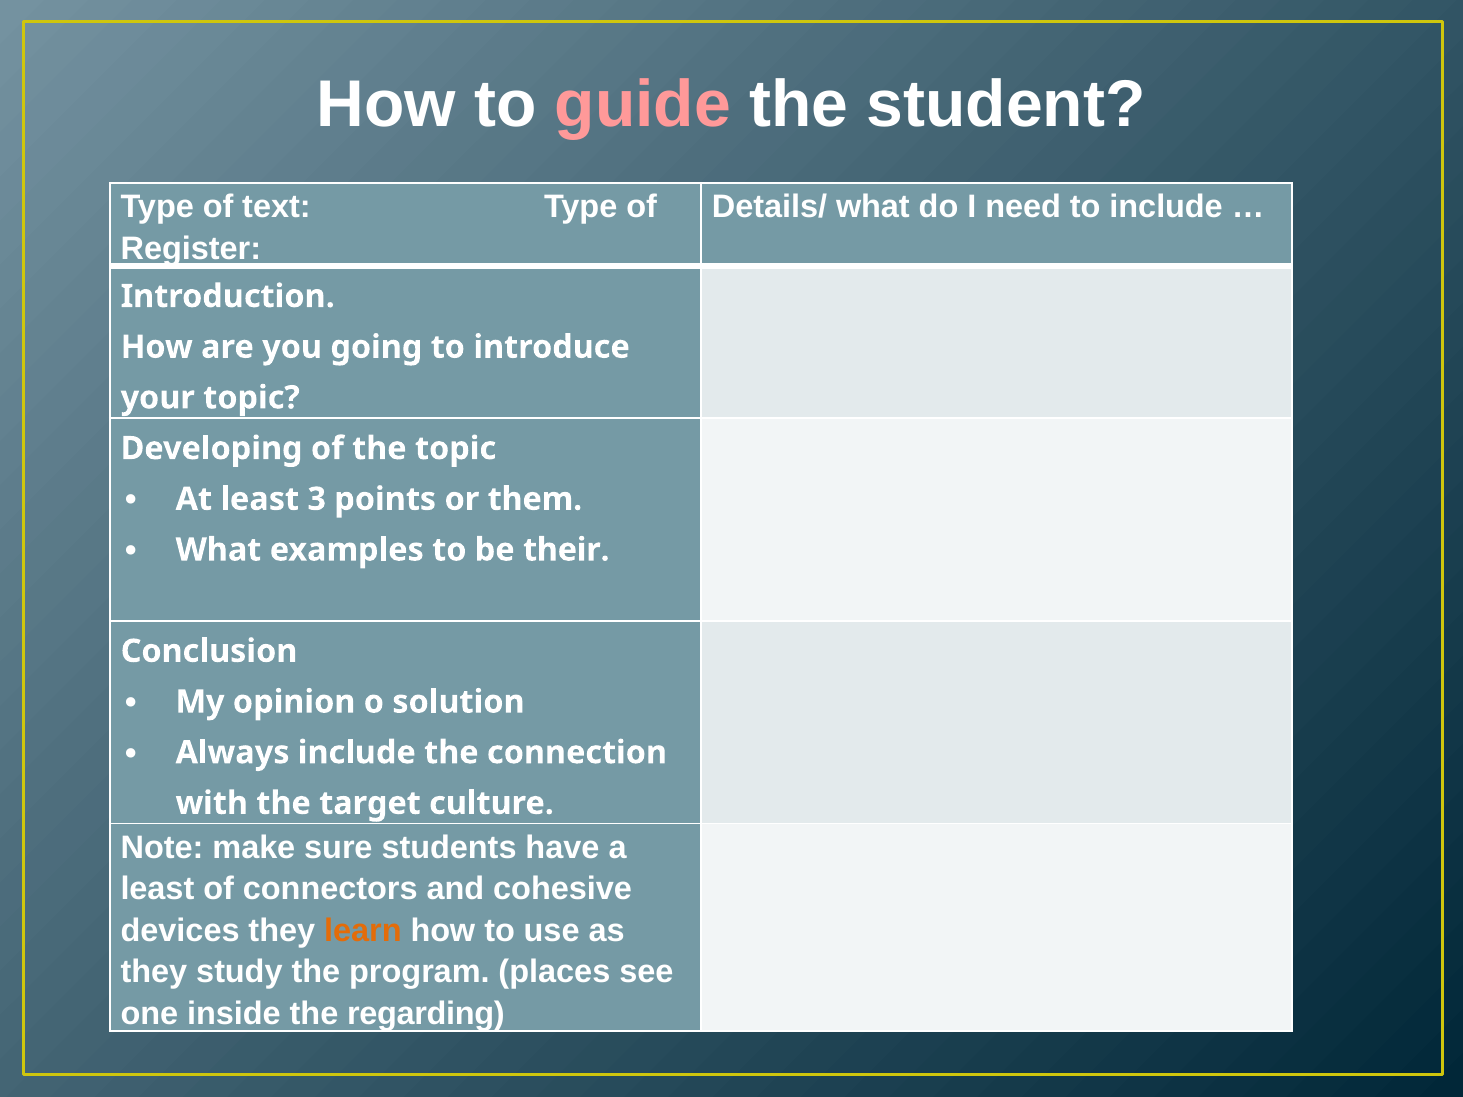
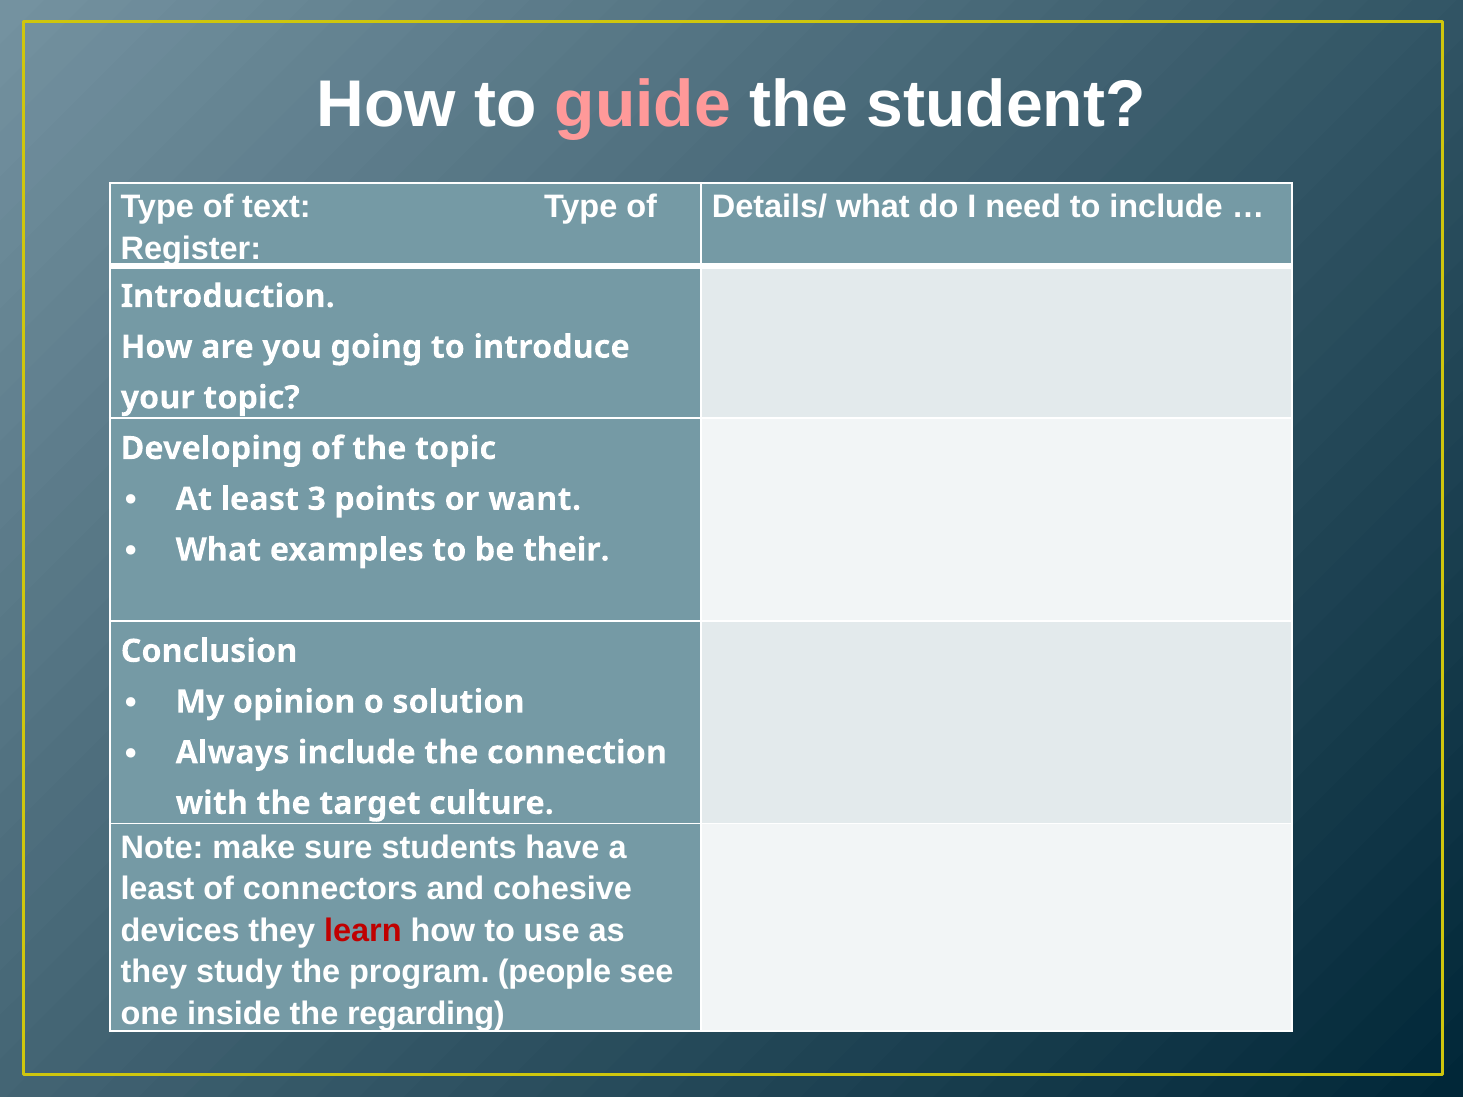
them: them -> want (535, 499)
learn colour: orange -> red (363, 931)
places: places -> people (555, 972)
